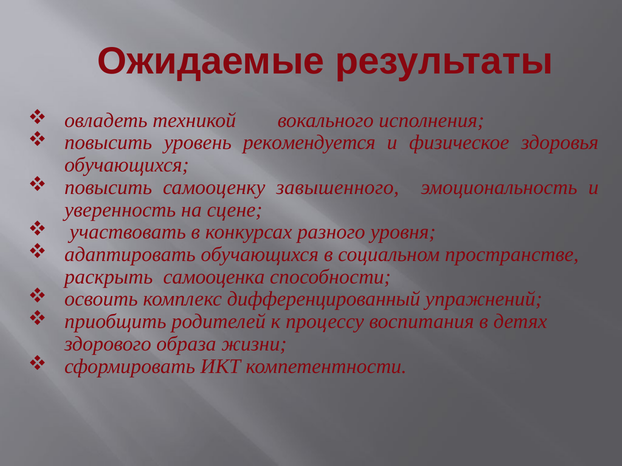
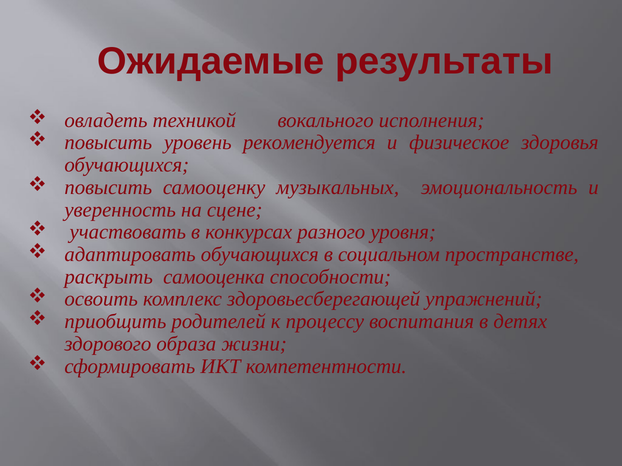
завышенного: завышенного -> музыкальных (338, 188)
дифференцированный: дифференцированный -> здоровьесберегающей (324, 299)
